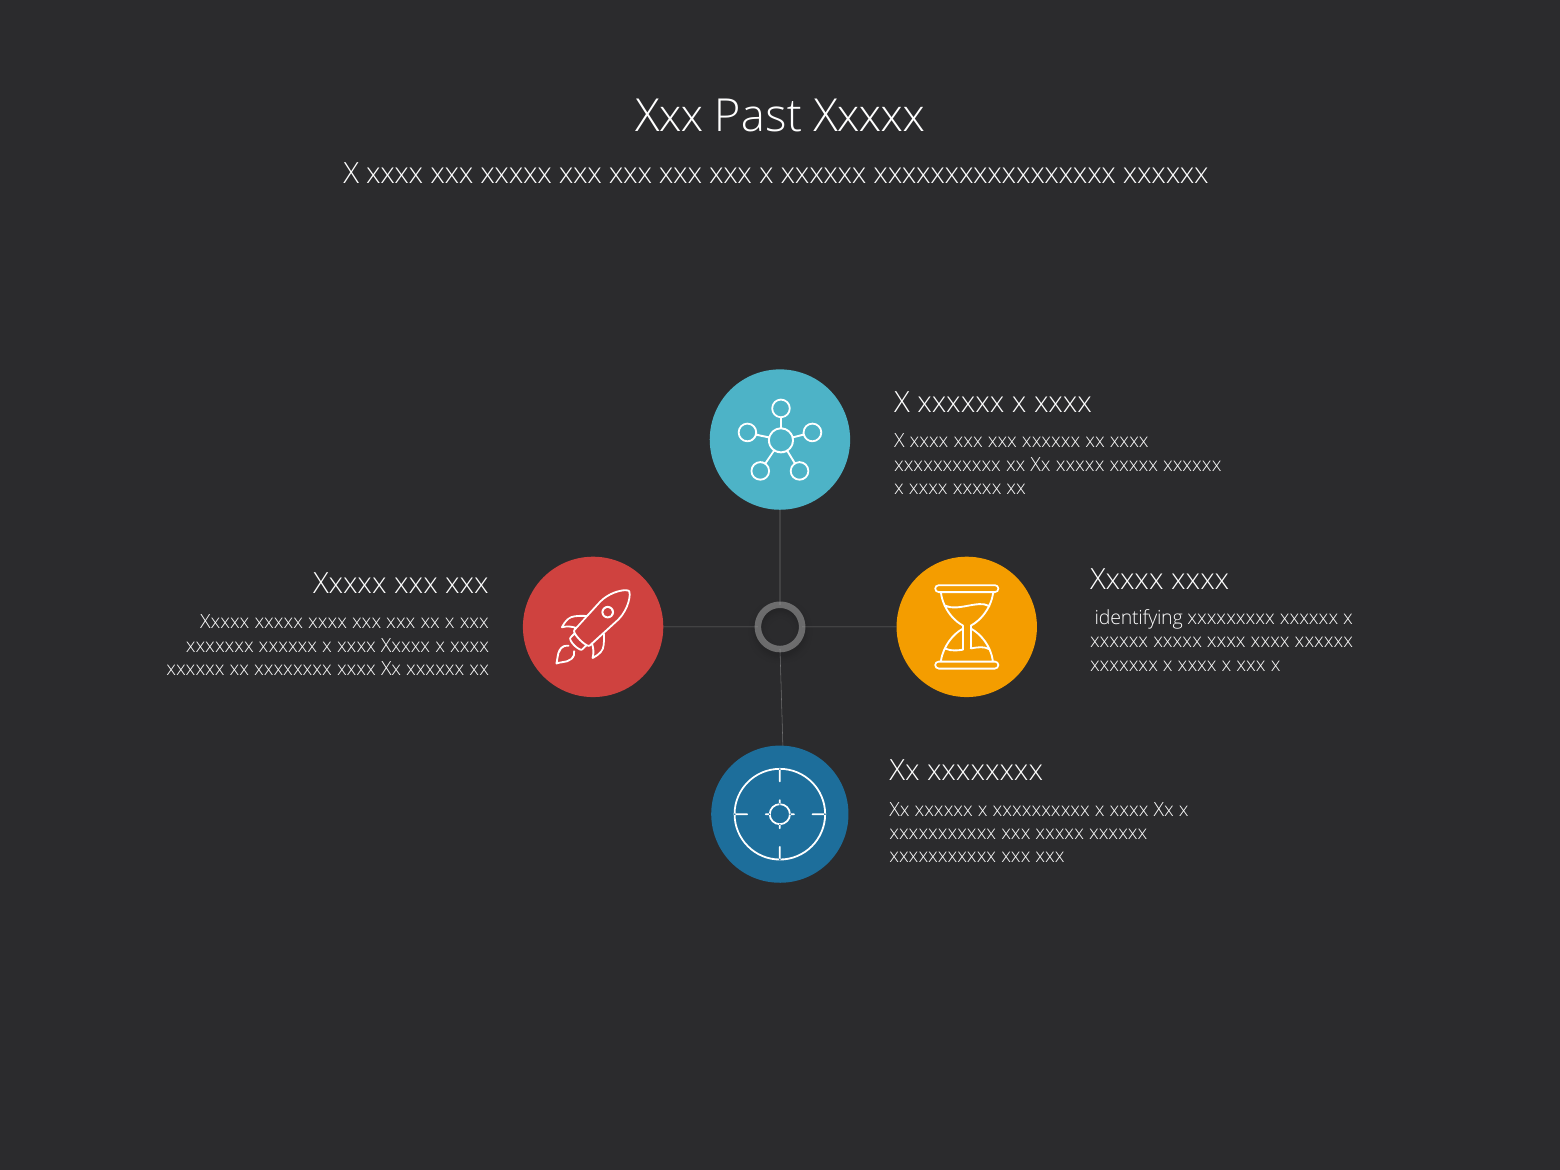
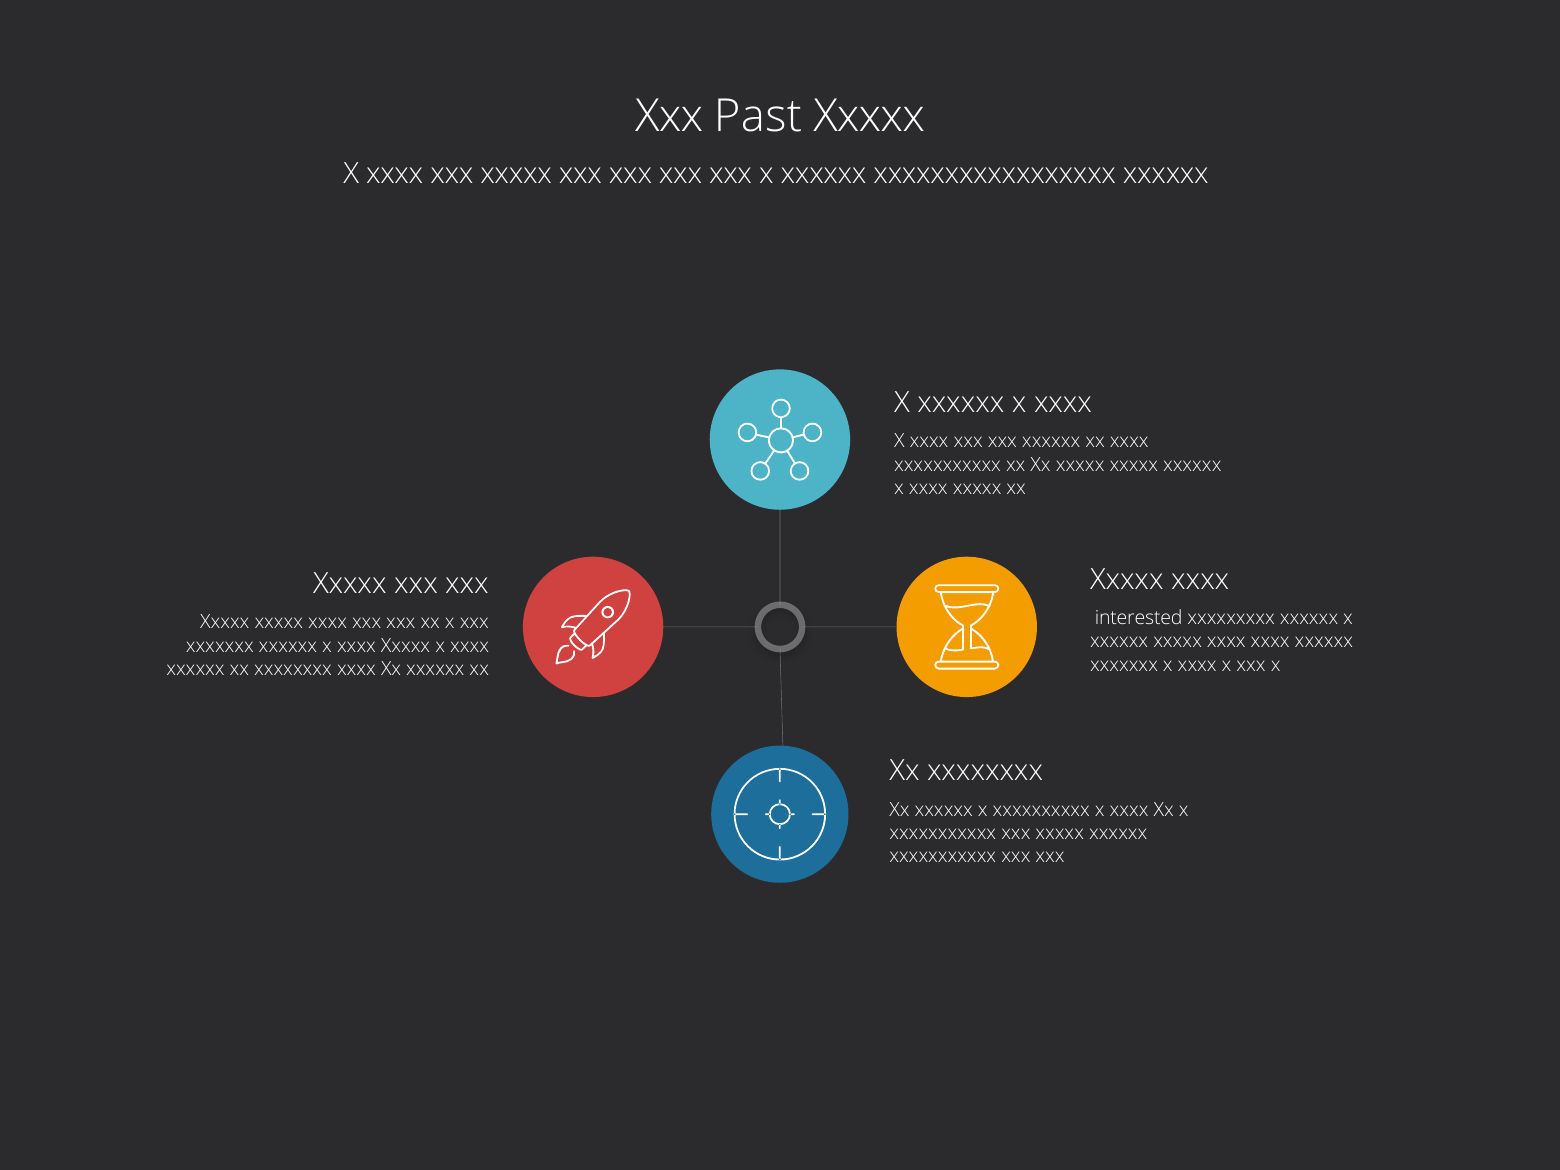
identifying: identifying -> interested (1139, 618)
